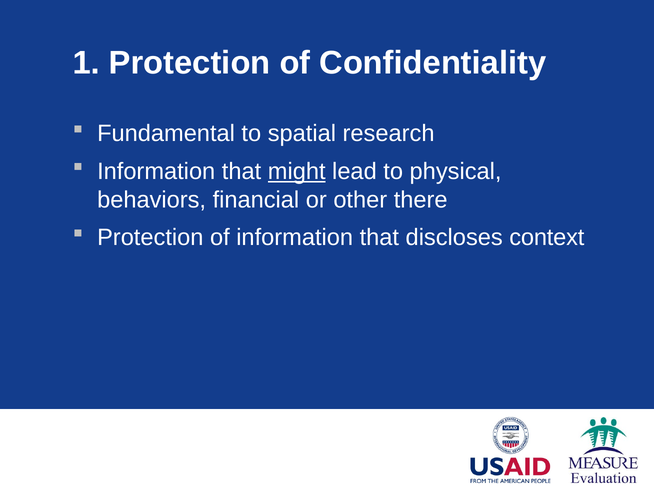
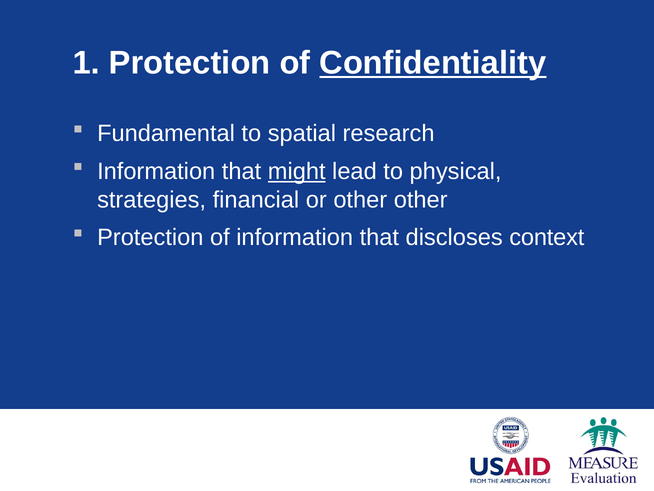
Confidentiality underline: none -> present (433, 63)
behaviors: behaviors -> strategies (152, 200)
other there: there -> other (421, 200)
